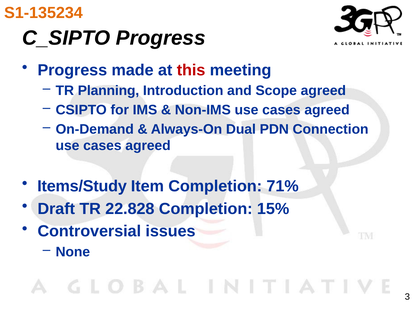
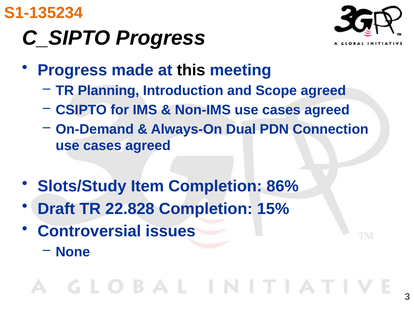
this colour: red -> black (191, 70)
Items/Study: Items/Study -> Slots/Study (82, 187)
71%: 71% -> 86% (283, 187)
